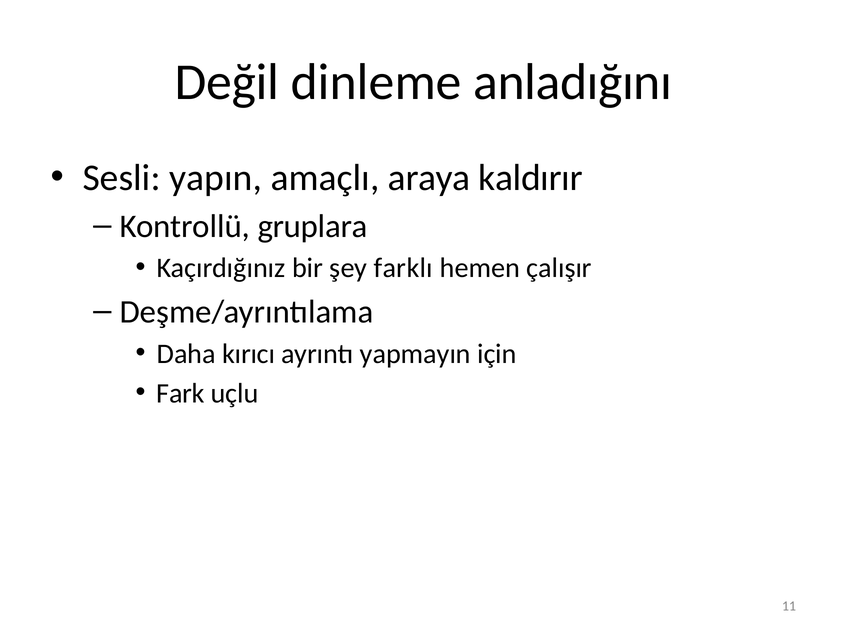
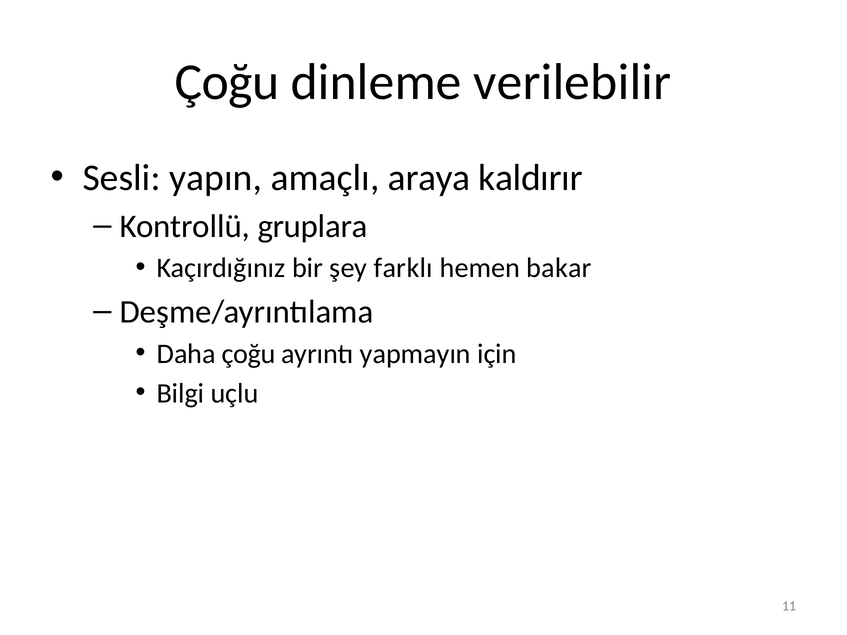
Değil: Değil -> Çoğu (227, 82)
anladığını: anladığını -> verilebilir (572, 82)
çalışır: çalışır -> bakar (559, 268)
Daha kırıcı: kırıcı -> çoğu (249, 354)
Fark: Fark -> Bilgi (180, 393)
